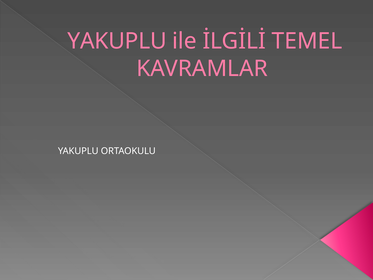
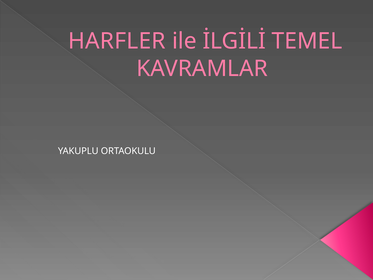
YAKUPLU: YAKUPLU -> HARFLER (117, 41)
